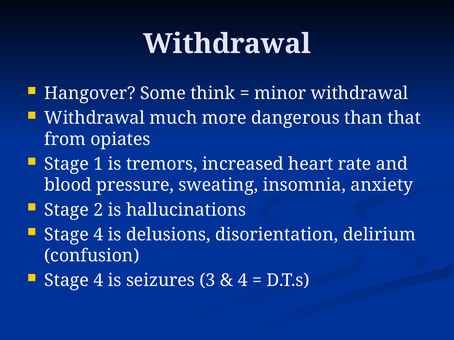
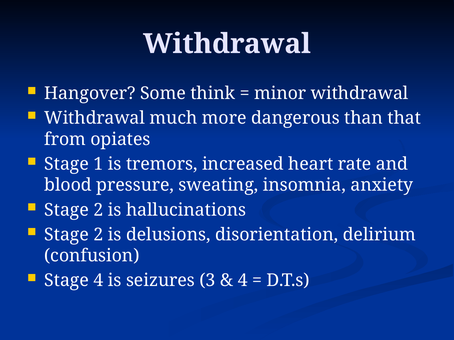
4: 4 -> 2 (98, 235)
